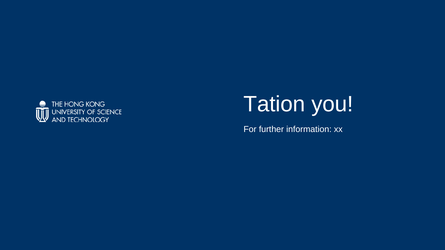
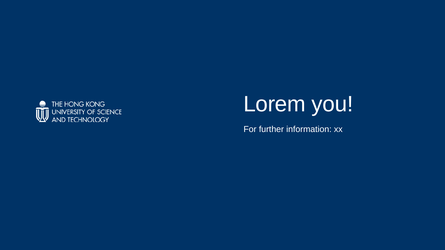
Tation: Tation -> Lorem (275, 104)
